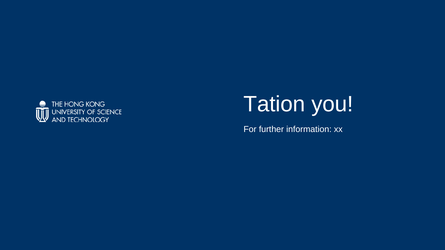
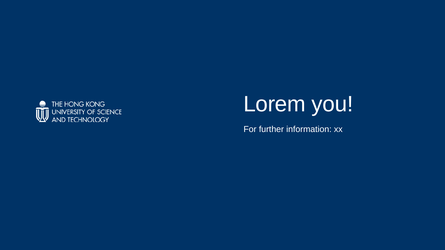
Tation: Tation -> Lorem (275, 104)
